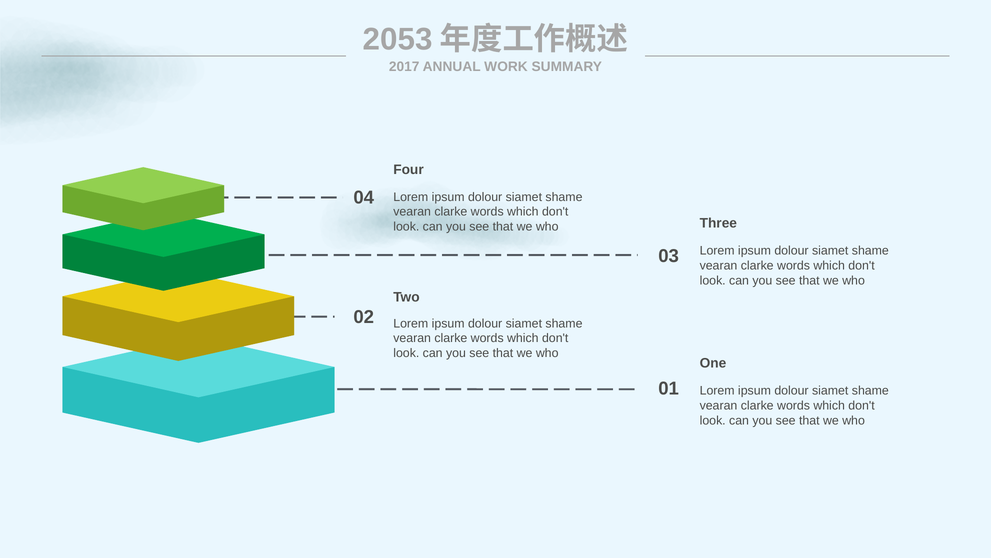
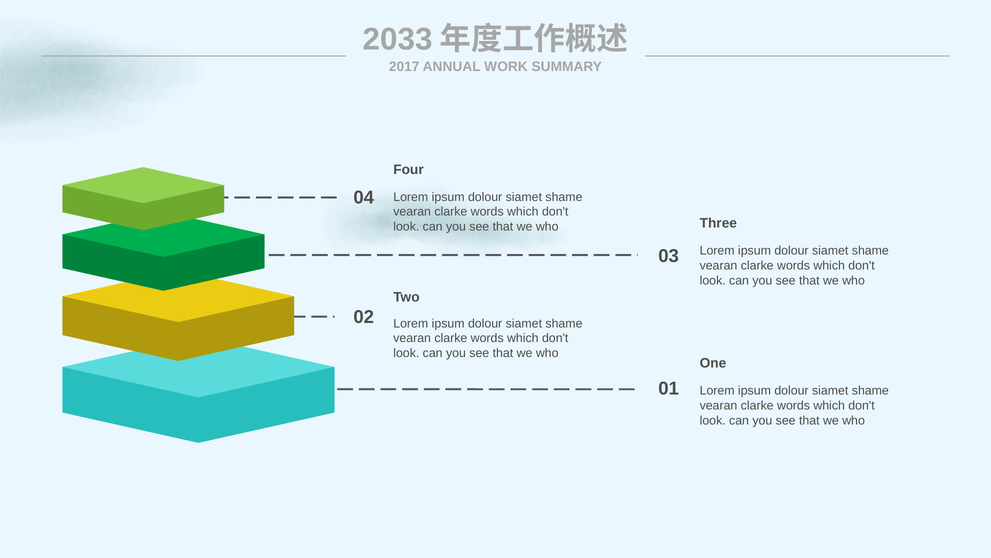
2053: 2053 -> 2033 (398, 39)
